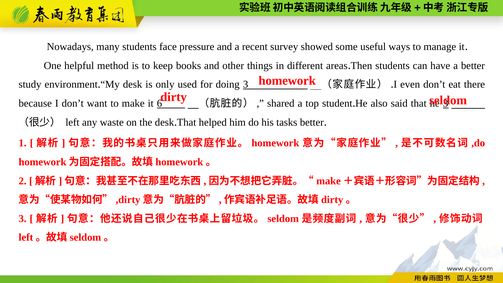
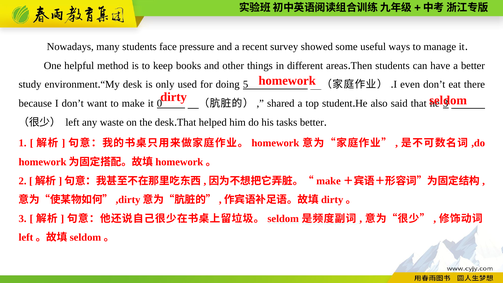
doing 3: 3 -> 5 (246, 84)
6: 6 -> 0 (160, 103)
